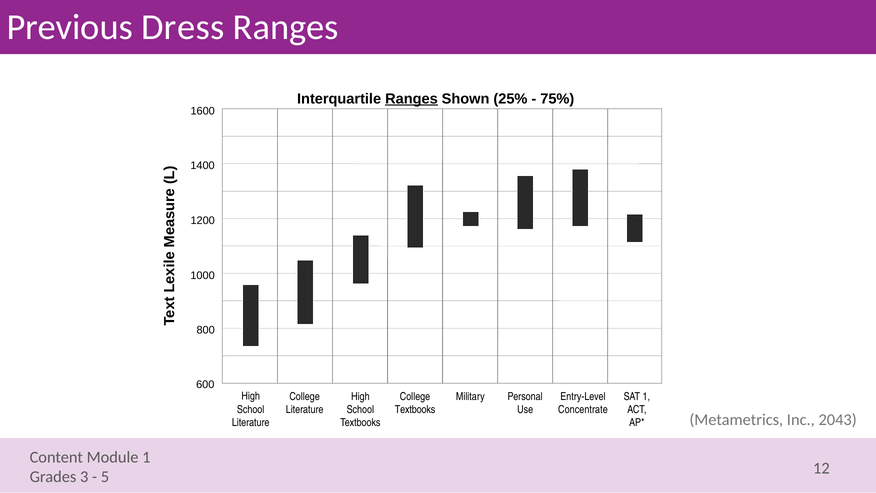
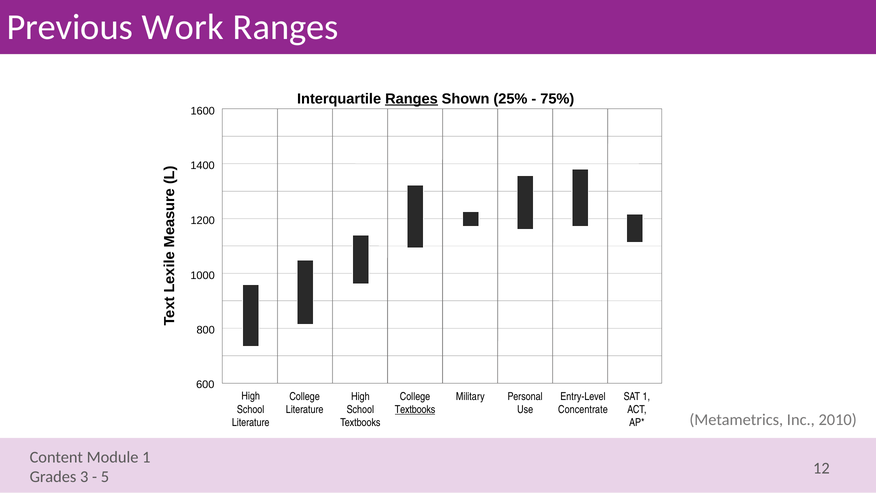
Dress: Dress -> Work (183, 27)
Textbooks underline: none -> present (415, 409)
2043: 2043 -> 2010 (838, 420)
